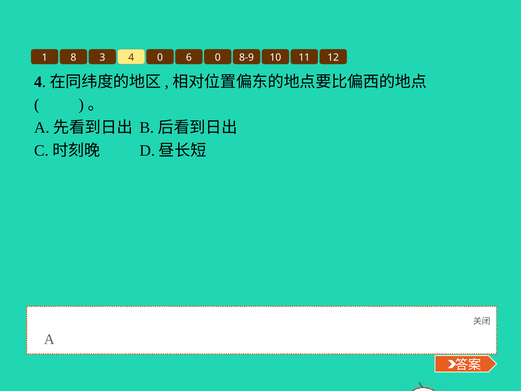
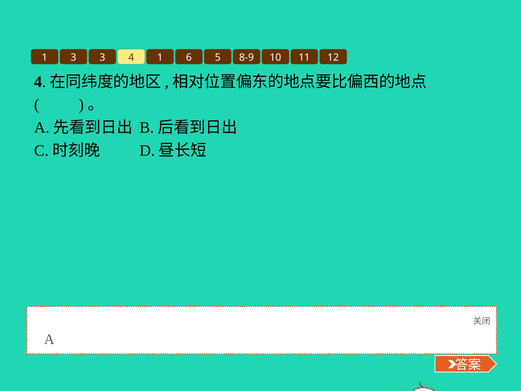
1 8: 8 -> 3 (73, 57)
4 0: 0 -> 1 (160, 57)
6 0: 0 -> 5 (218, 57)
